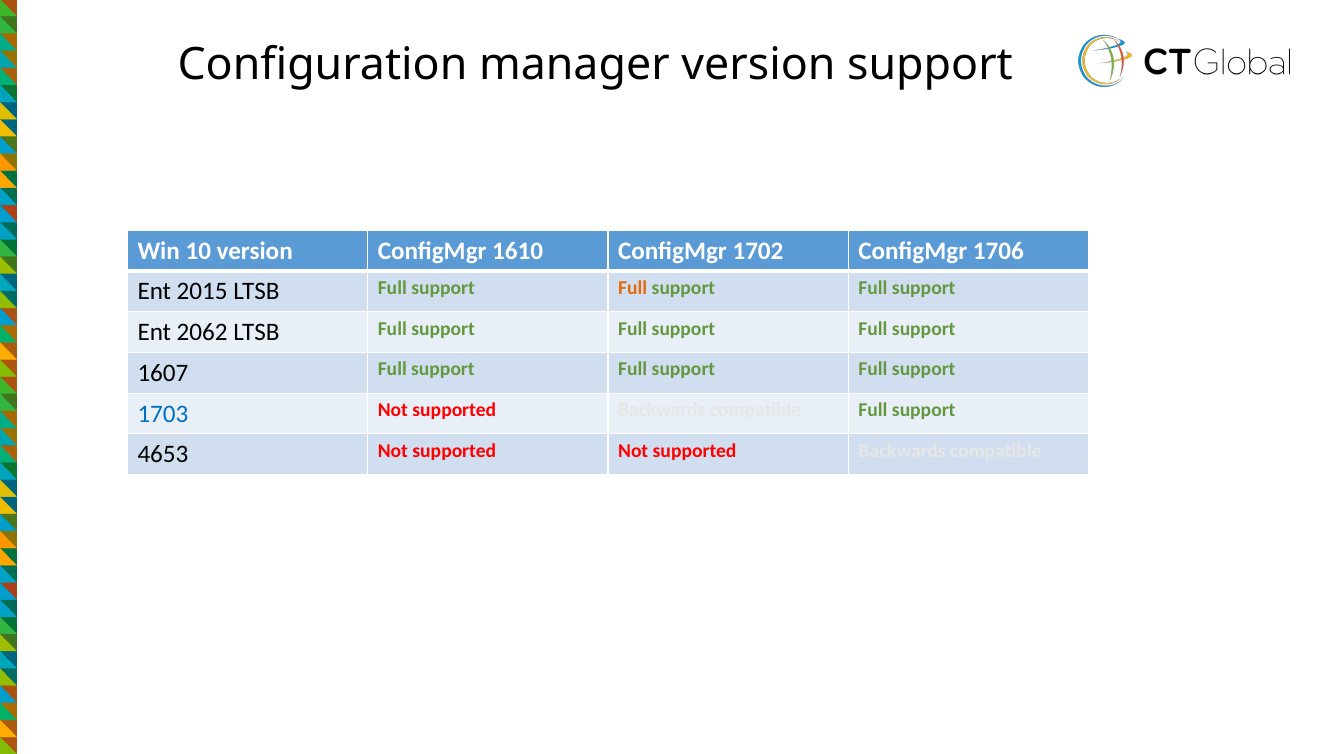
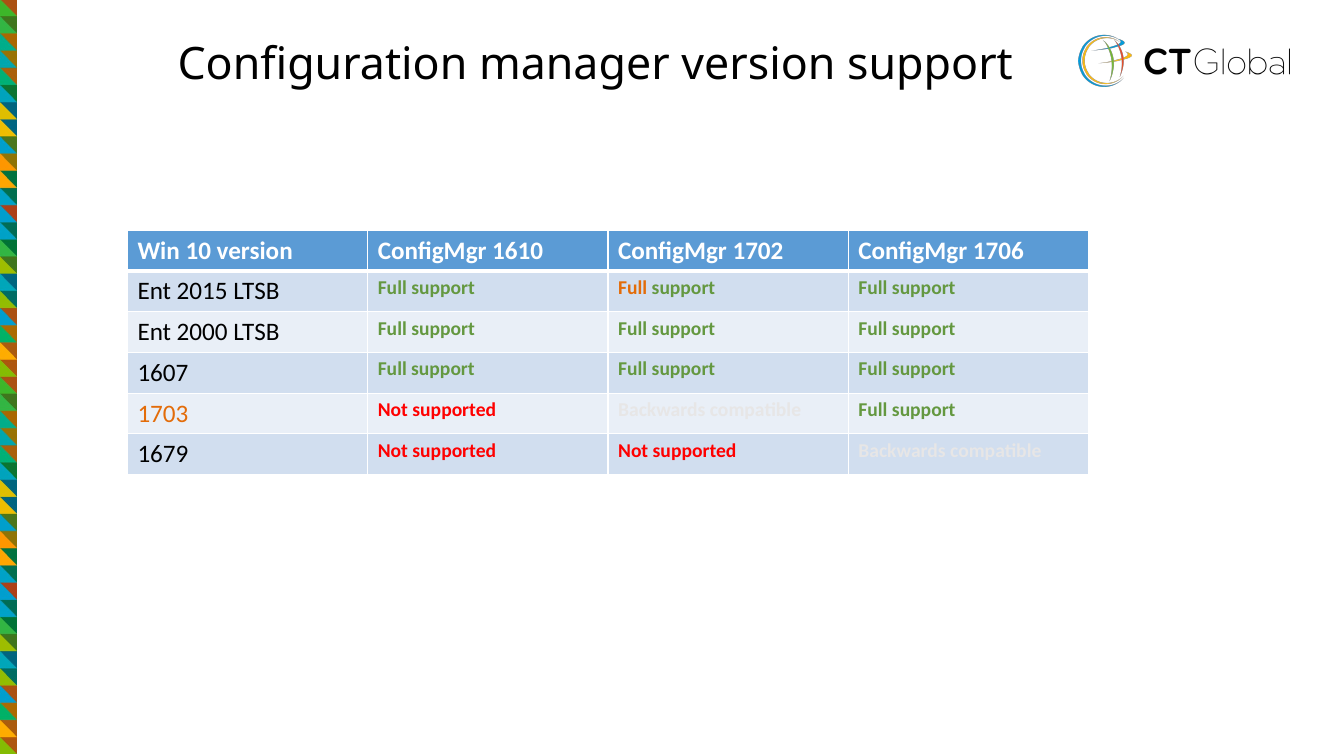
2062: 2062 -> 2000 (202, 332)
1703 colour: blue -> orange (163, 414)
4653: 4653 -> 1679 (163, 455)
